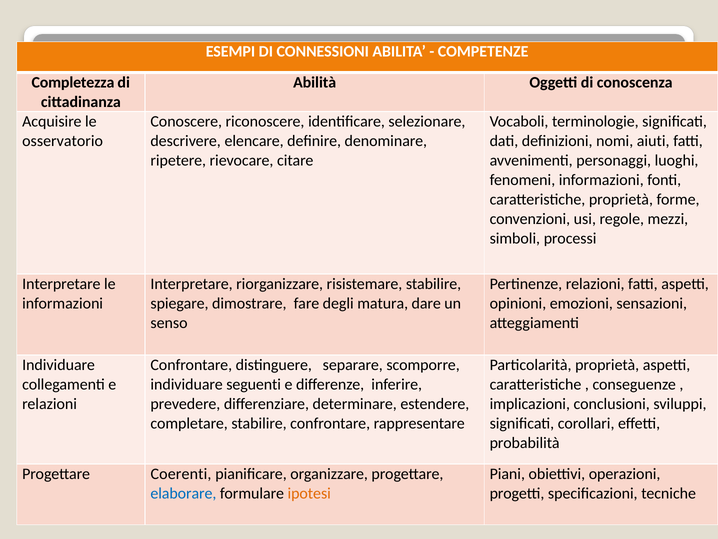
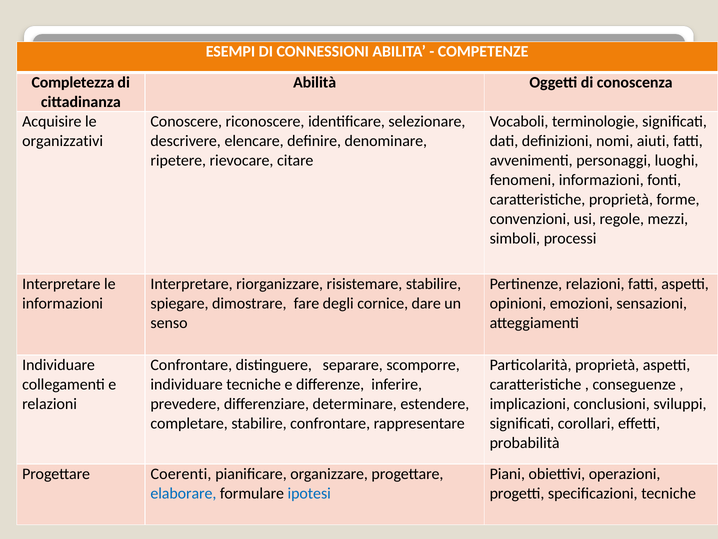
osservatorio: osservatorio -> organizzativi (63, 141)
matura: matura -> cornice (383, 303)
individuare seguenti: seguenti -> tecniche (254, 384)
ipotesi colour: orange -> blue (309, 493)
